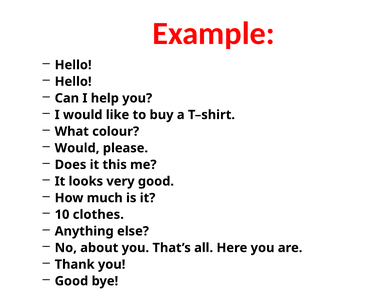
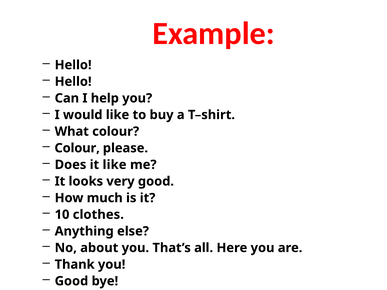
Would: Would -> Colour (77, 148)
it this: this -> like (115, 165)
